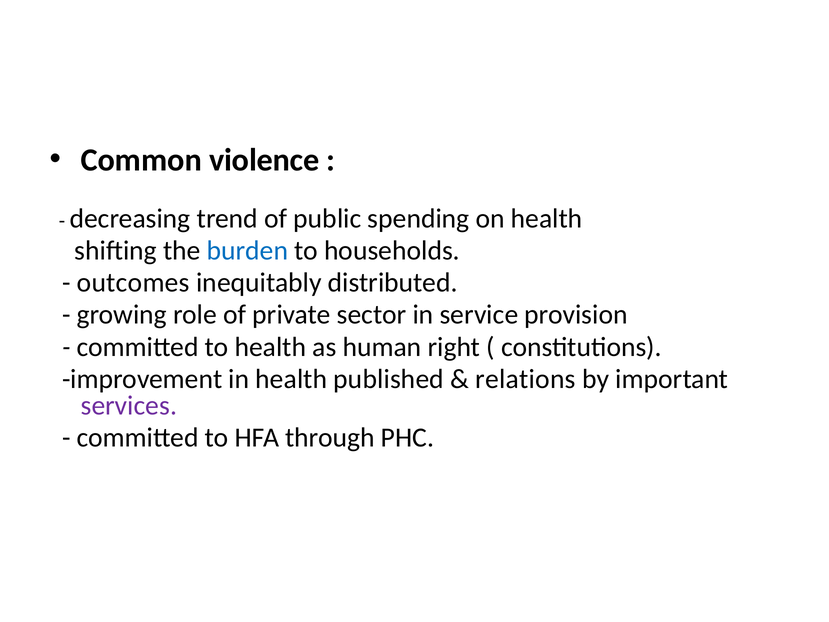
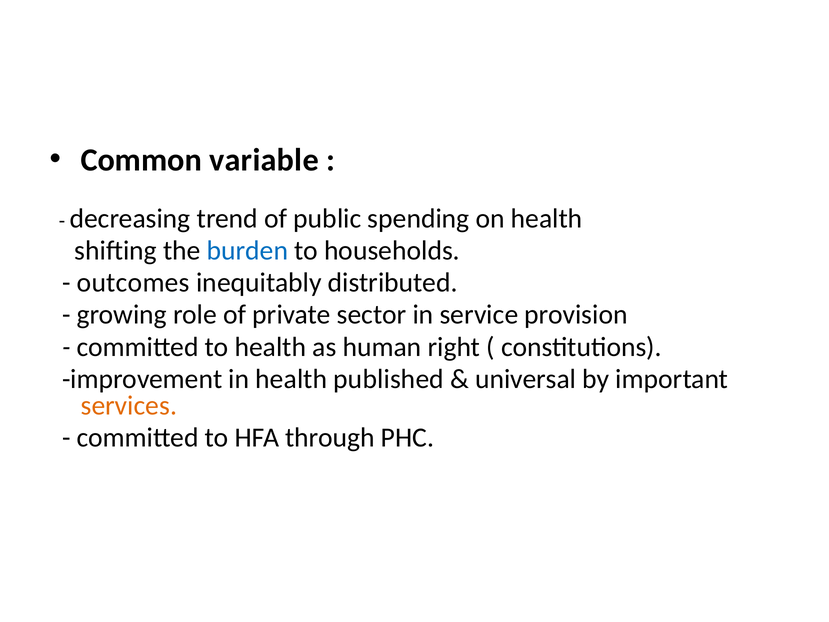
violence: violence -> variable (264, 160)
relations: relations -> universal (526, 379)
services colour: purple -> orange (129, 405)
